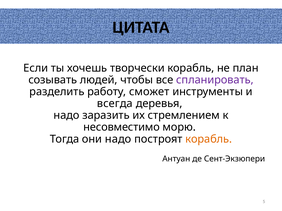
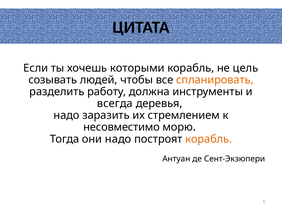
творчески: творчески -> которыми (137, 68)
план: план -> цель (246, 68)
спланировать colour: purple -> orange (215, 80)
сможет: сможет -> должна (149, 92)
